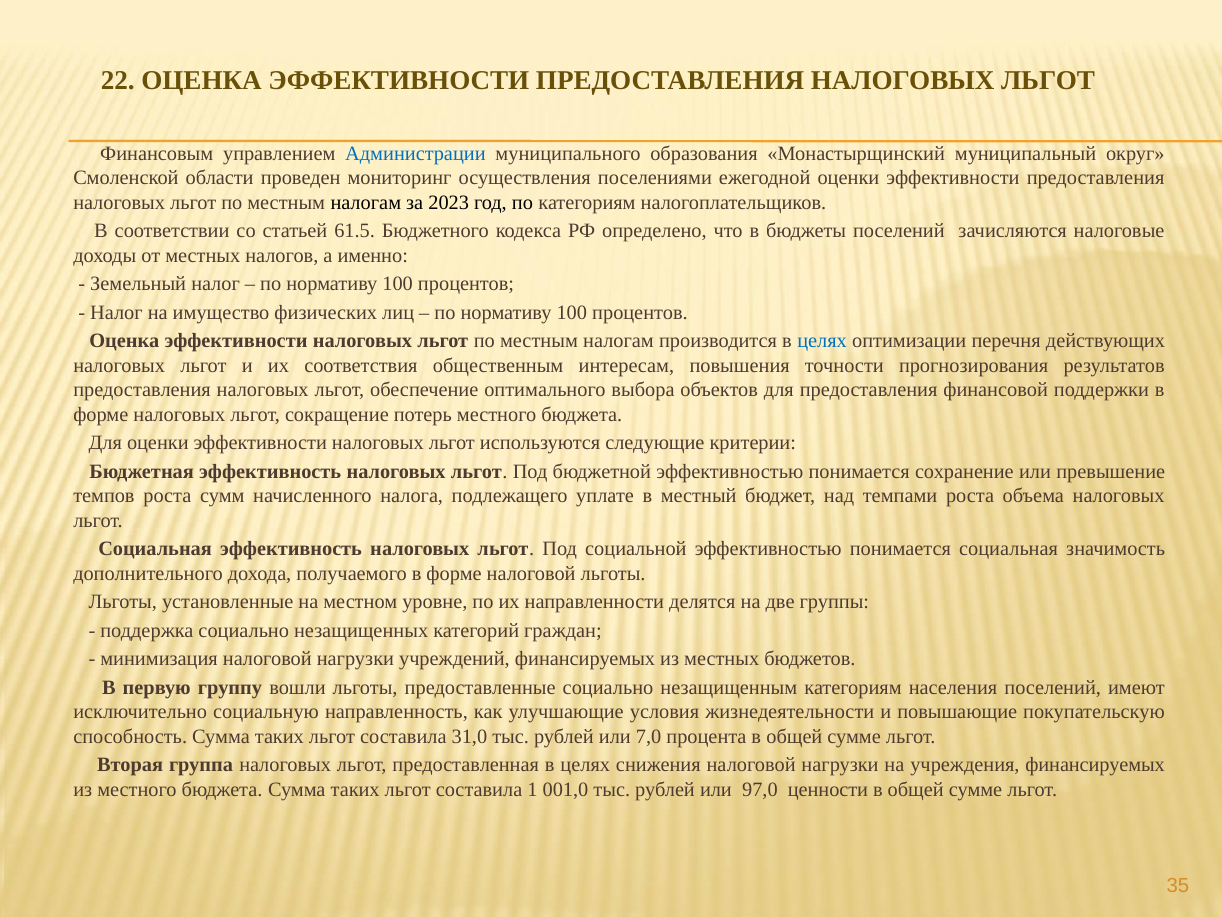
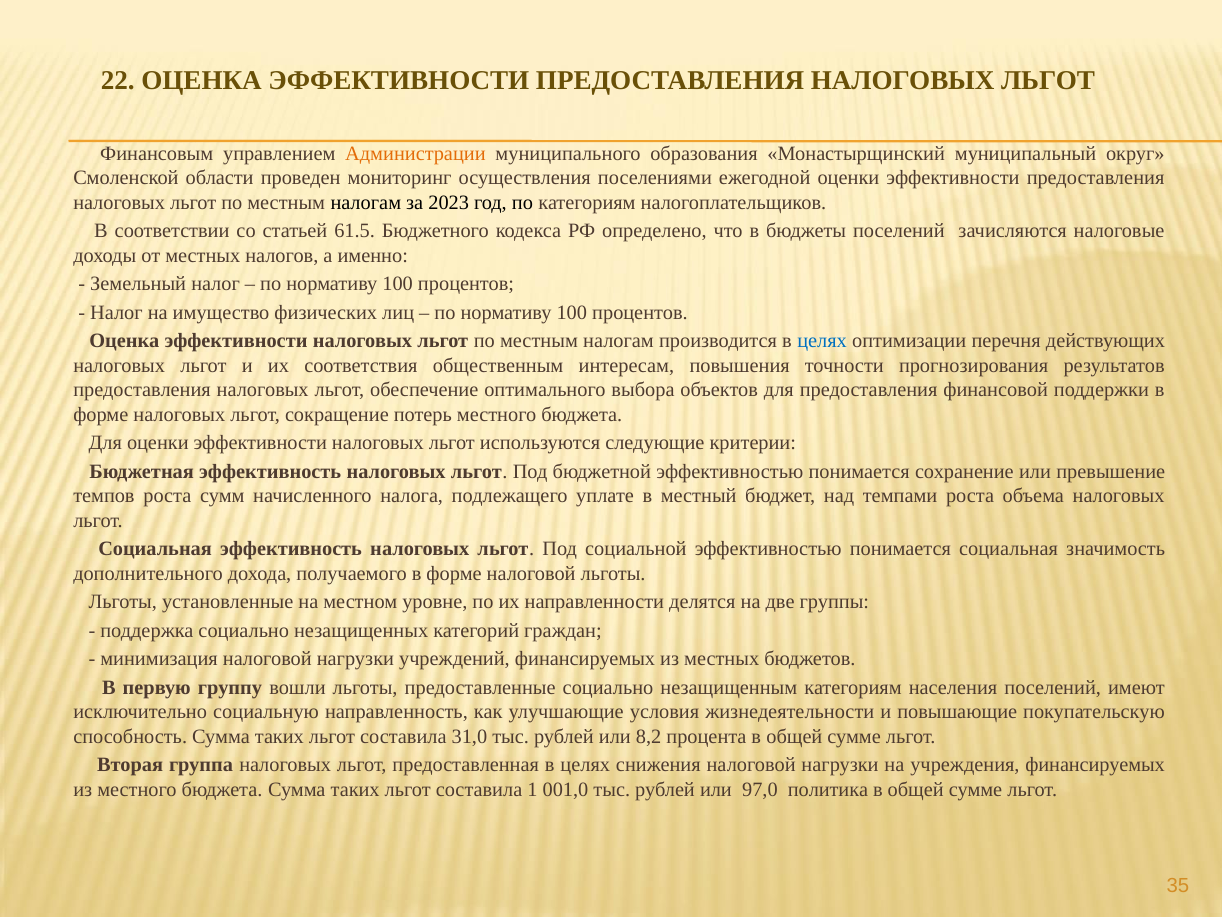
Администрации colour: blue -> orange (415, 153)
7,0: 7,0 -> 8,2 (649, 736)
ценности: ценности -> политика (828, 789)
